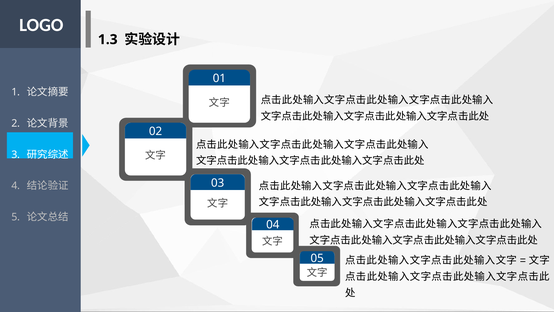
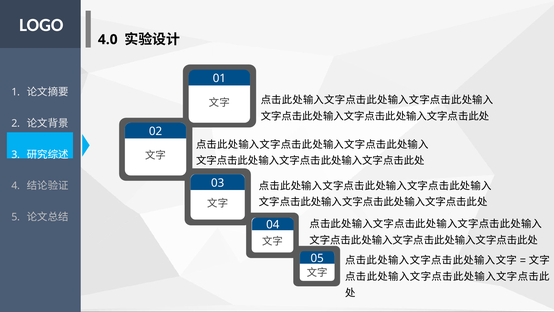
1.3: 1.3 -> 4.0 (108, 39)
